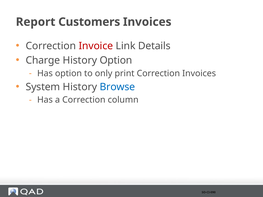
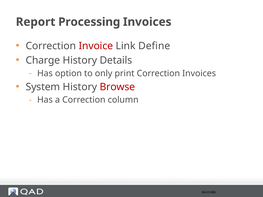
Customers: Customers -> Processing (89, 22)
Details: Details -> Define (154, 46)
History Option: Option -> Details (116, 60)
Browse colour: blue -> red (117, 87)
